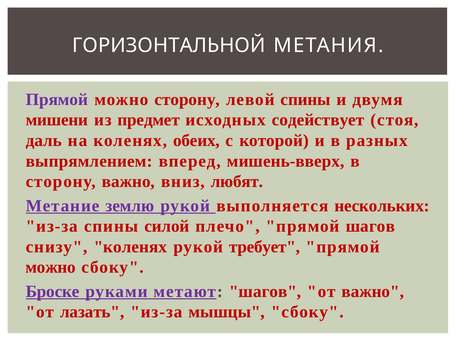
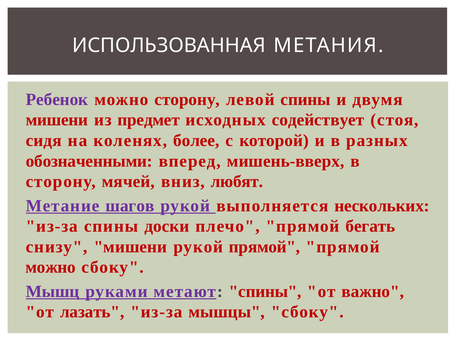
ГОРИЗОНТАЛЬНОЙ: ГОРИЗОНТАЛЬНОЙ -> ИСПОЛЬЗОВАННАЯ (169, 45)
Прямой: Прямой -> Ребенок (57, 99)
даль: даль -> сидя (44, 141)
обеих: обеих -> более (196, 141)
выпрямлением: выпрямлением -> обозначенными (89, 161)
сторону важно: важно -> мячей (128, 182)
землю: землю -> шагов (130, 206)
силой: силой -> доски (167, 226)
прямой шагов: шагов -> бегать (370, 226)
снизу коленях: коленях -> мишени (130, 247)
рукой требует: требует -> прямой (265, 247)
Броске: Броске -> Мышц (53, 291)
метают шагов: шагов -> спины (265, 291)
